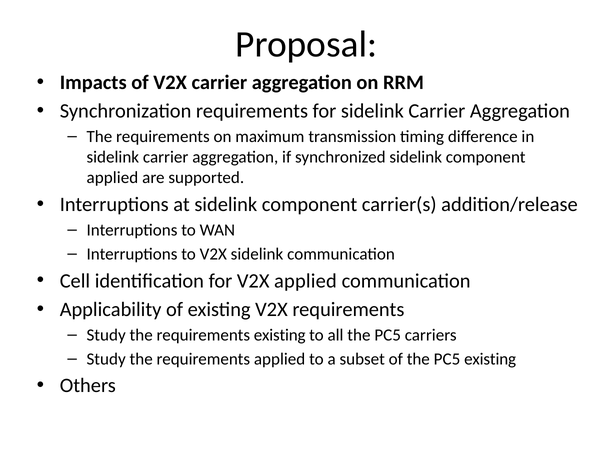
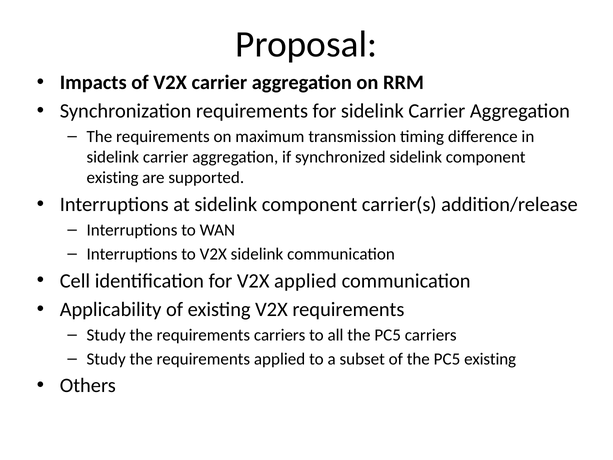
applied: applied -> existing (113, 178)
requirements existing: existing -> carriers (280, 335)
